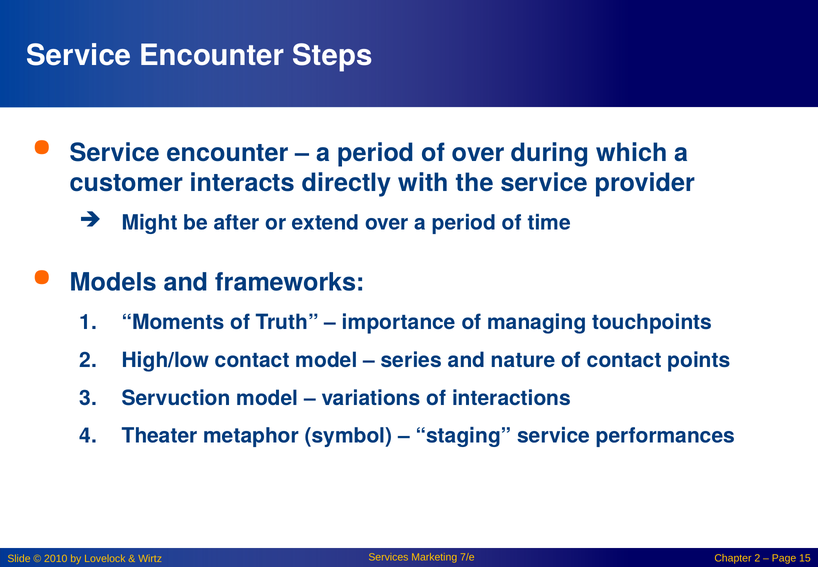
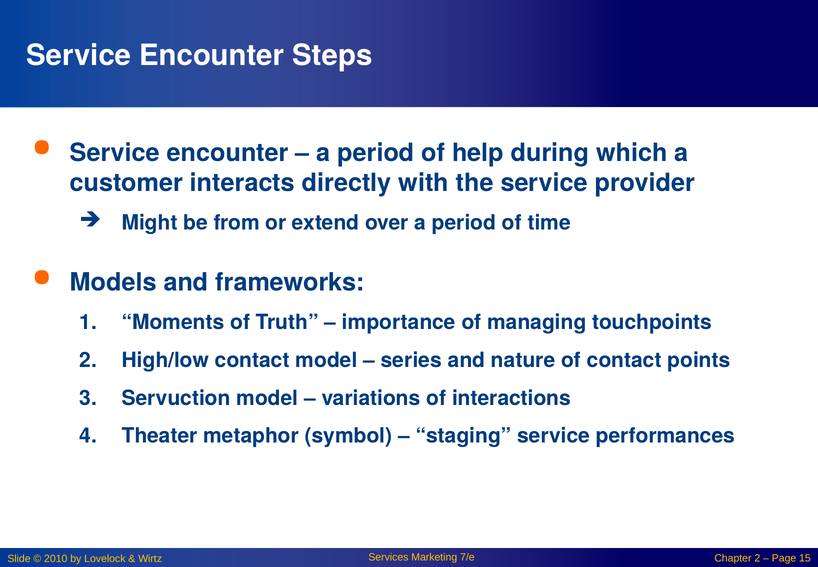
of over: over -> help (478, 153)
after: after -> from (237, 223)
